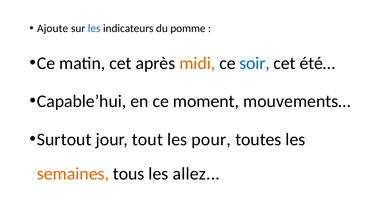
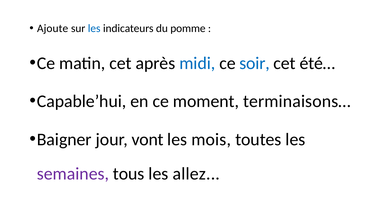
midi colour: orange -> blue (197, 63)
mouvements…: mouvements… -> terminaisons… (297, 101)
Surtout: Surtout -> Baigner (64, 140)
tout: tout -> vont (148, 140)
pour: pour -> mois (211, 140)
semaines colour: orange -> purple (73, 174)
